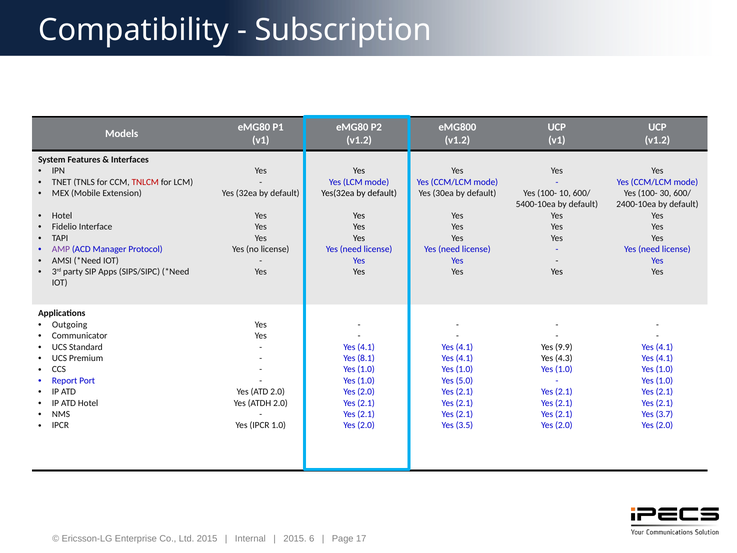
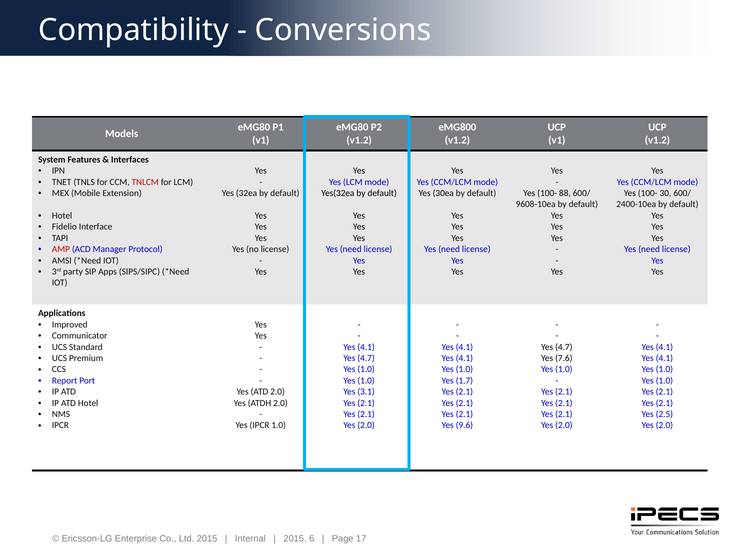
Subscription: Subscription -> Conversions (343, 30)
10: 10 -> 88 (565, 193)
5400-10ea: 5400-10ea -> 9608-10ea (536, 204)
AMP colour: purple -> red (61, 249)
Outgoing: Outgoing -> Improved (70, 324)
9.9: 9.9 -> 4.7 (564, 347)
8.1: 8.1 -> 4.7 (366, 358)
4.3: 4.3 -> 7.6 (564, 358)
5.0: 5.0 -> 1.7 (464, 380)
2.0: 2.0 -> 3.1 (366, 392)
3.7: 3.7 -> 2.5 (664, 414)
3.5: 3.5 -> 9.6 (464, 425)
